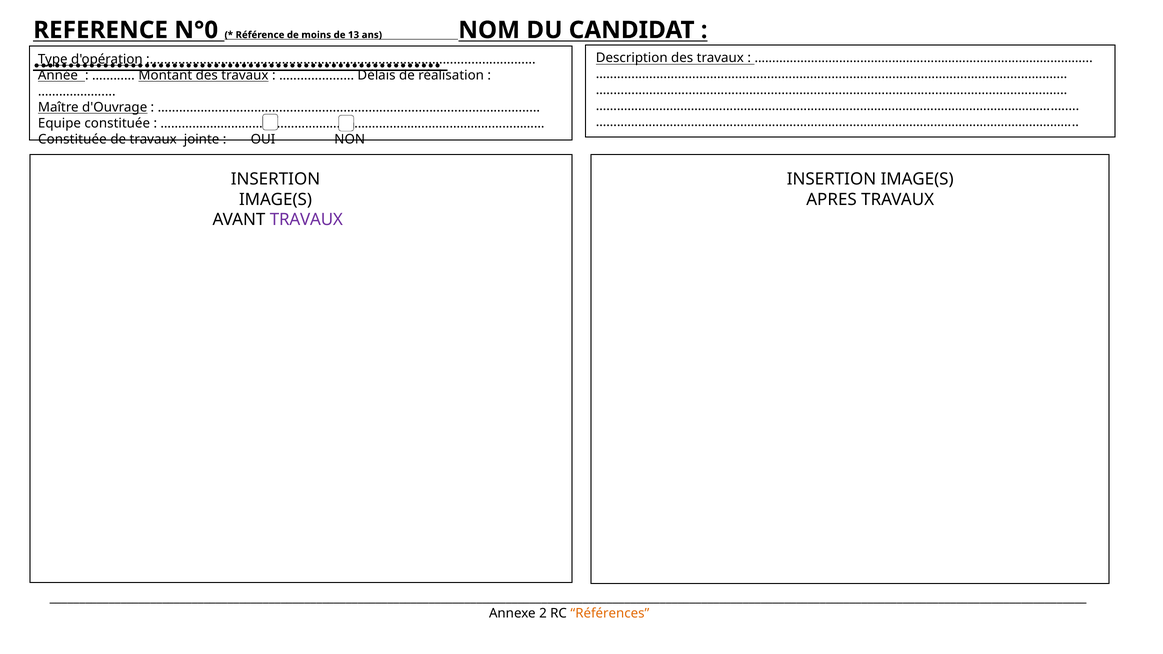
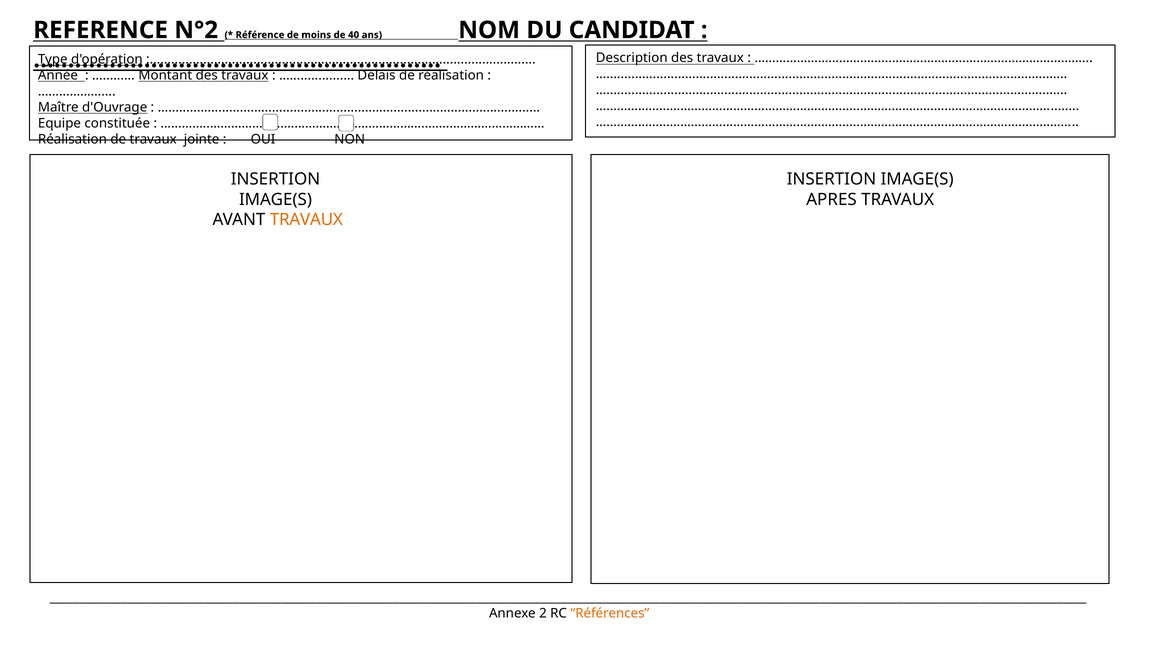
N°0: N°0 -> N°2 (196, 30)
13: 13 -> 40 (354, 35)
Constituée: Constituée -> Réalisation (72, 139)
TRAVAUX colour: purple -> orange (306, 220)
